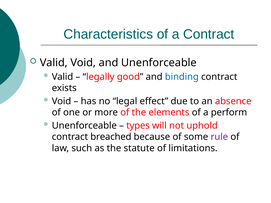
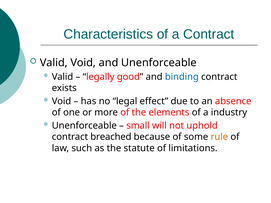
perform: perform -> industry (229, 113)
types: types -> small (138, 126)
rule colour: purple -> orange (219, 137)
